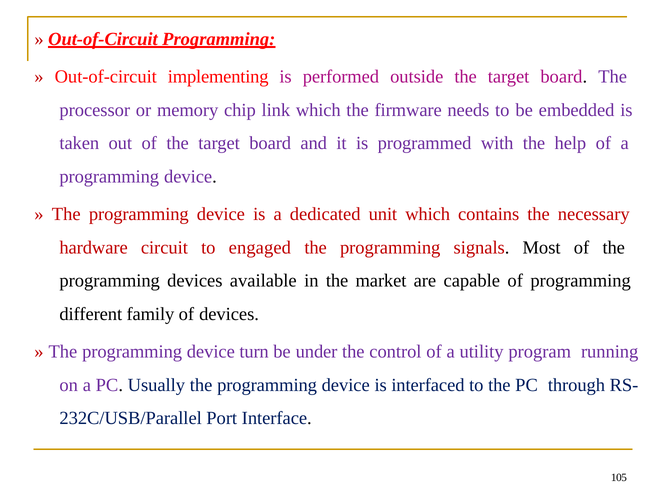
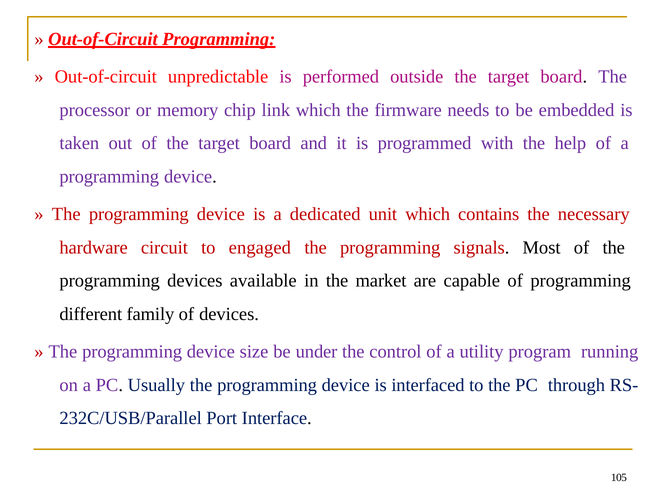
implementing: implementing -> unpredictable (218, 77)
turn: turn -> size (254, 352)
